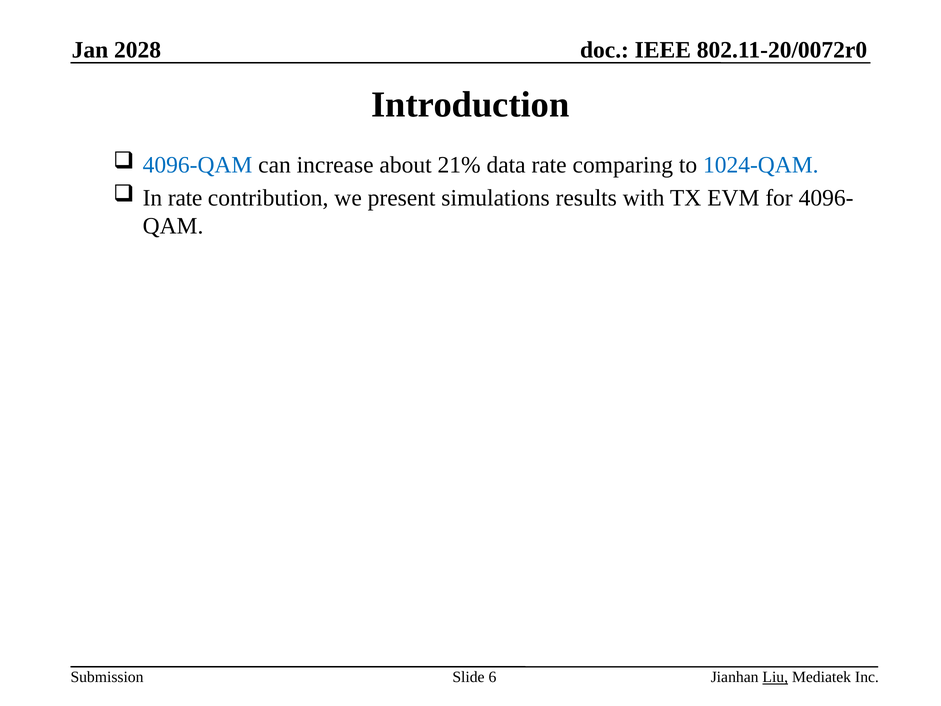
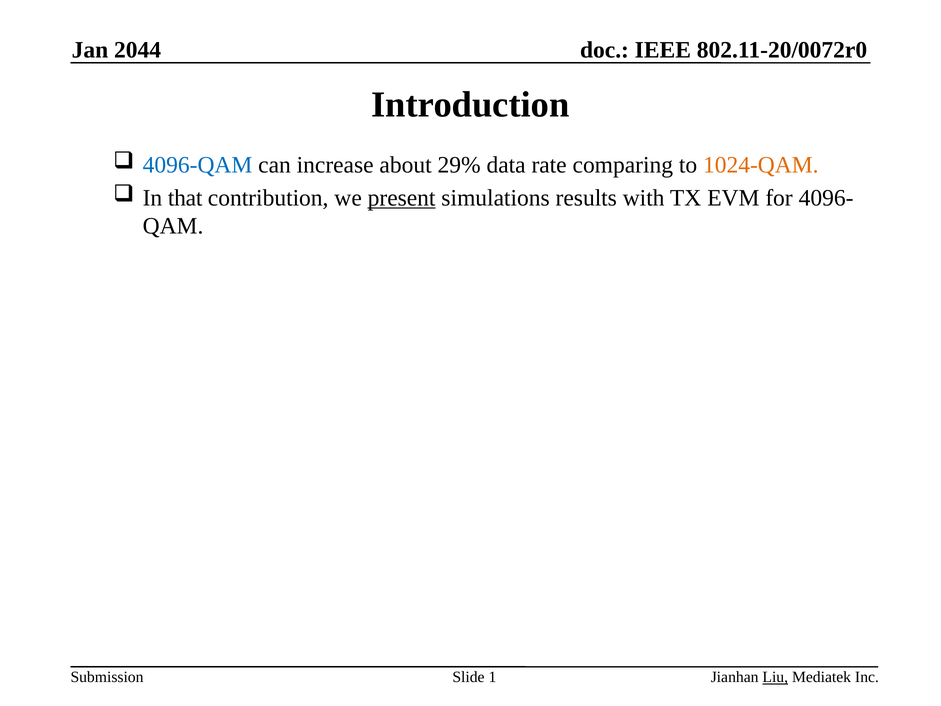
2028: 2028 -> 2044 (138, 50)
21%: 21% -> 29% (459, 165)
1024-QAM colour: blue -> orange (761, 165)
In rate: rate -> that (185, 198)
present underline: none -> present (402, 198)
6: 6 -> 1 (492, 677)
